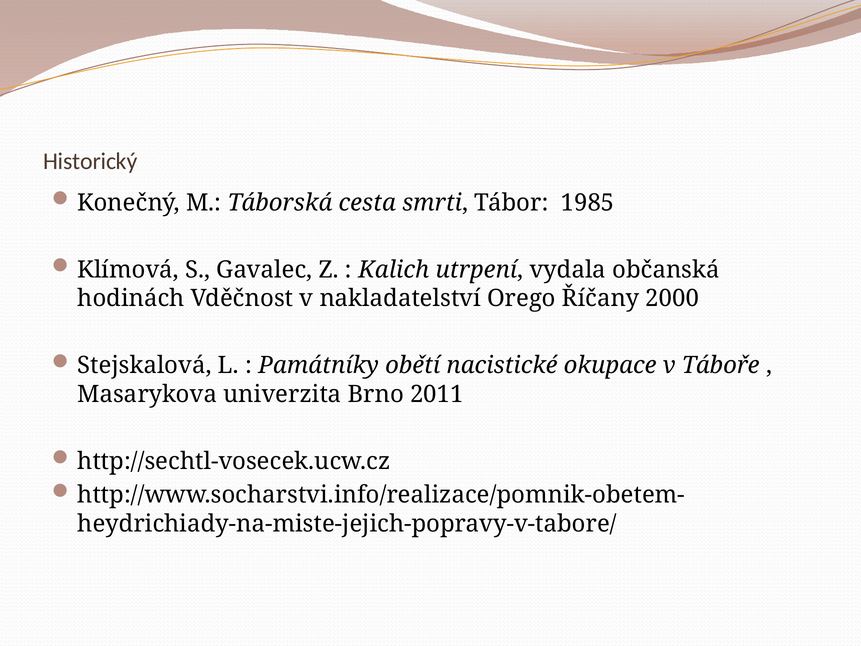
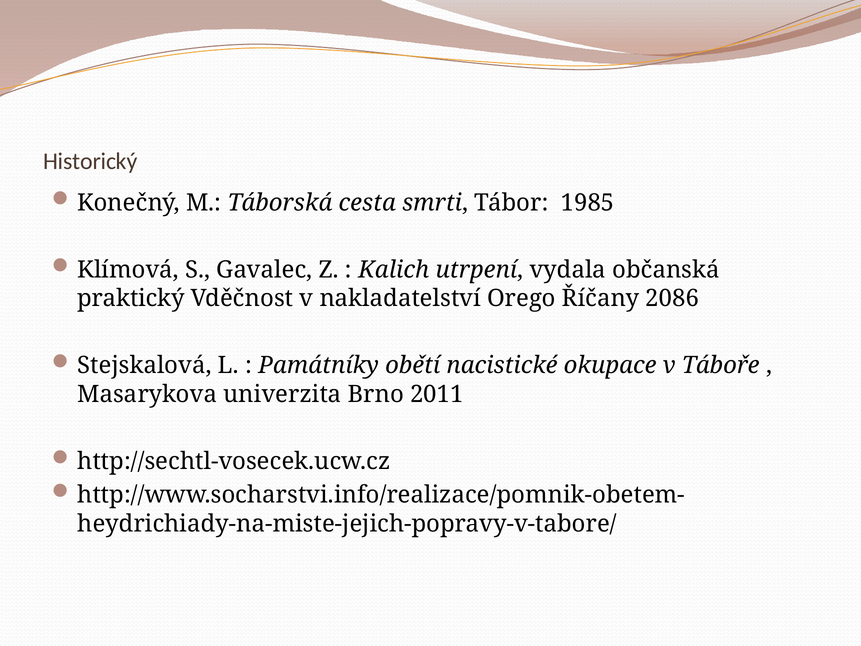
hodinách: hodinách -> praktický (131, 298)
2000: 2000 -> 2086 (672, 298)
